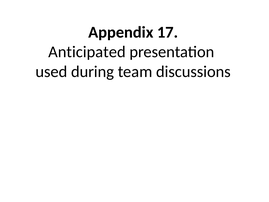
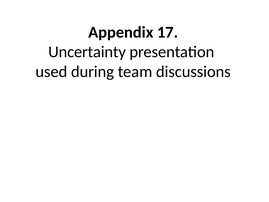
Anticipated: Anticipated -> Uncertainty (87, 52)
